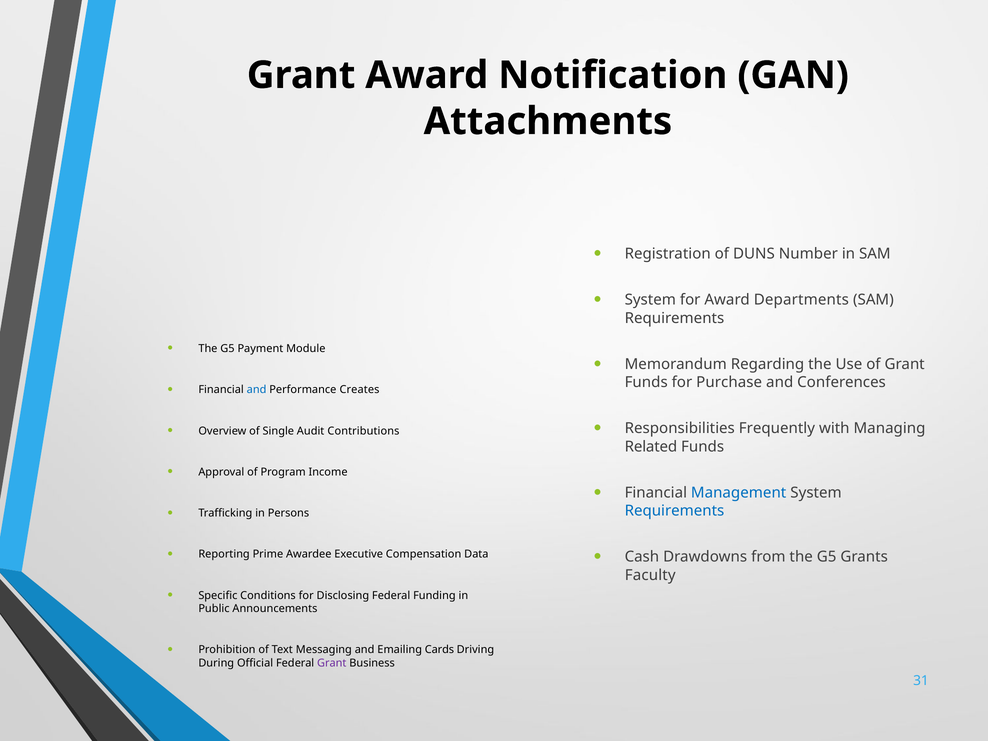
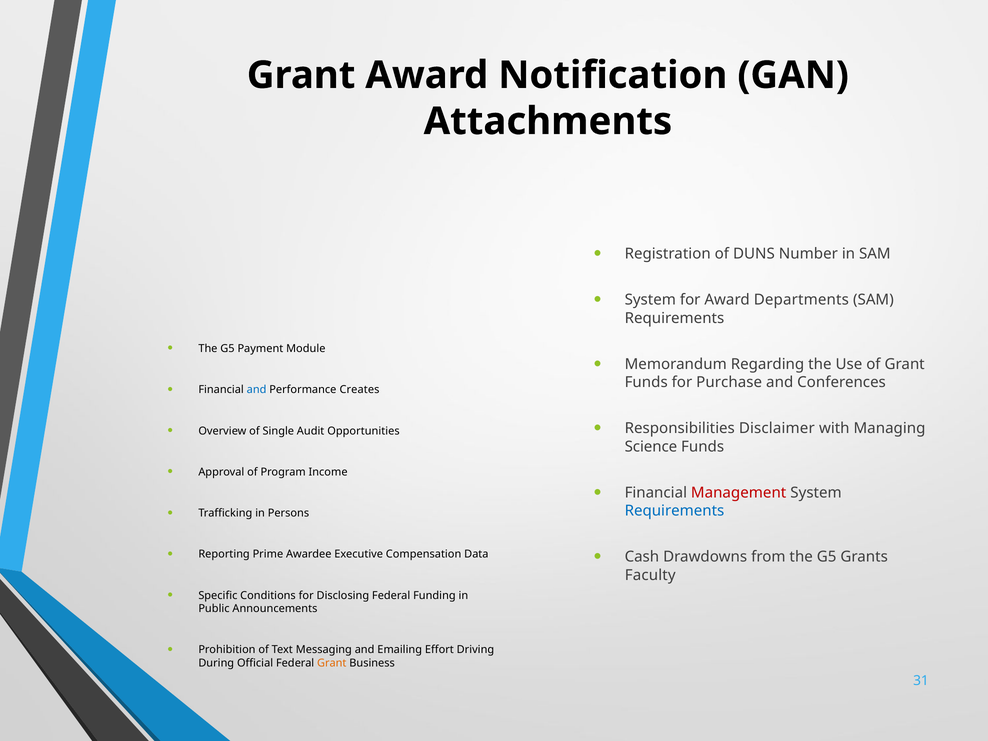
Frequently: Frequently -> Disclaimer (777, 428)
Contributions: Contributions -> Opportunities (363, 431)
Related: Related -> Science (651, 447)
Management colour: blue -> red (739, 493)
Cards: Cards -> Effort (439, 650)
Grant colour: purple -> orange (332, 663)
